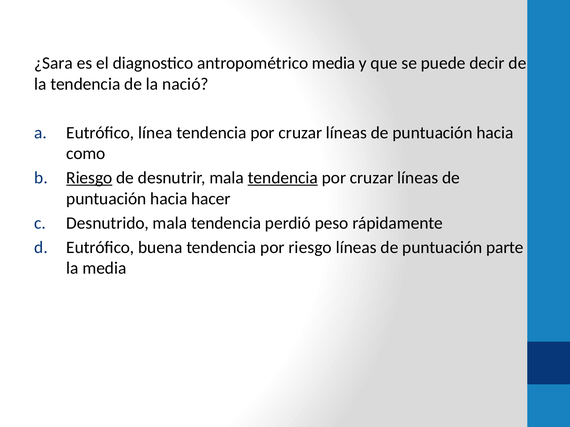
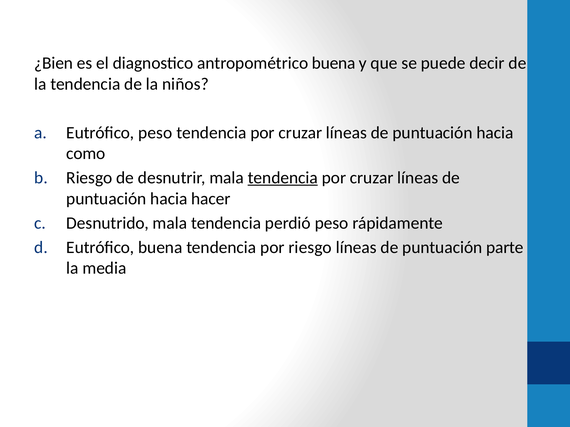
¿Sara: ¿Sara -> ¿Bien (54, 63)
antropométrico media: media -> buena (334, 63)
nació: nació -> niños (185, 84)
Eutrófico línea: línea -> peso (155, 133)
Riesgo underline: present -> none (89, 178)
